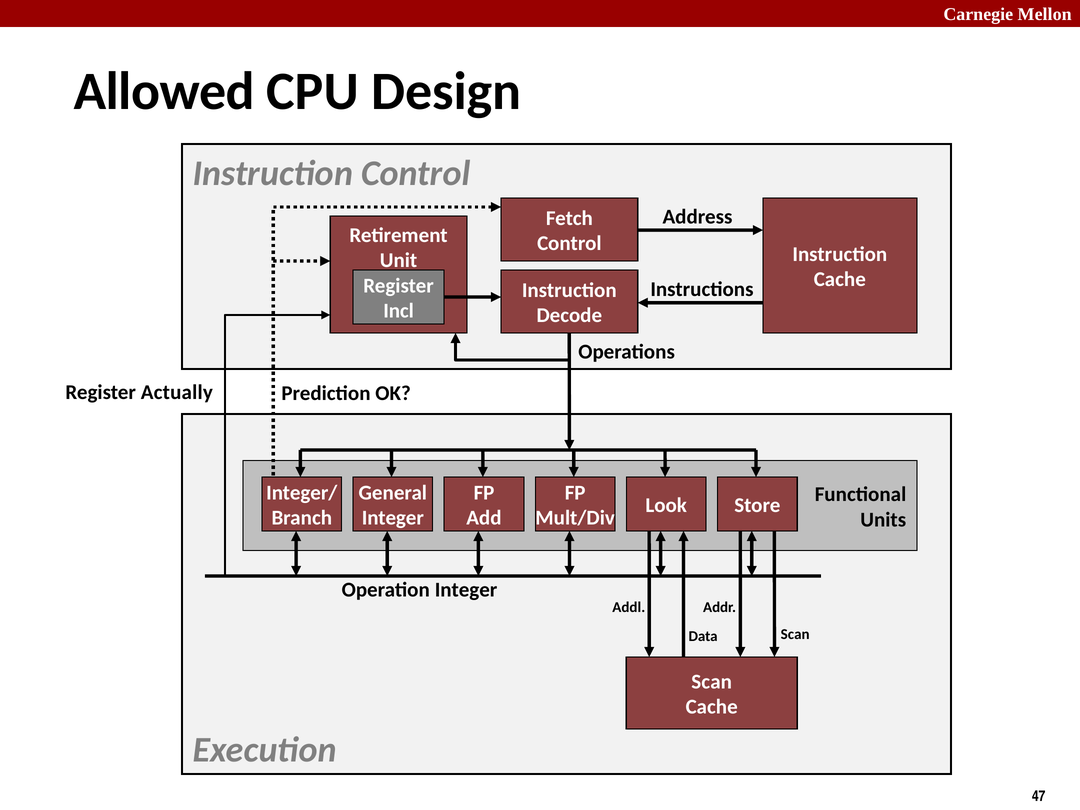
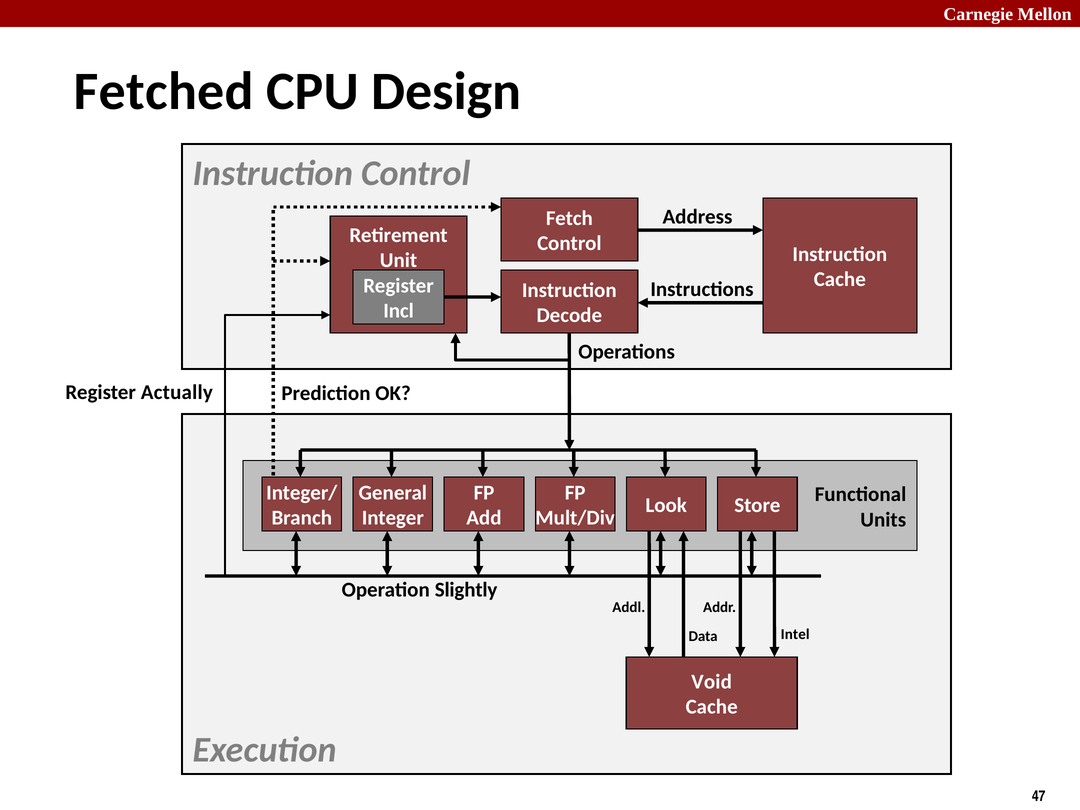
Allowed: Allowed -> Fetched (164, 92)
Operation Integer: Integer -> Slightly (466, 590)
Scan: Scan -> Intel (795, 634)
Scan: Scan -> Void (712, 682)
